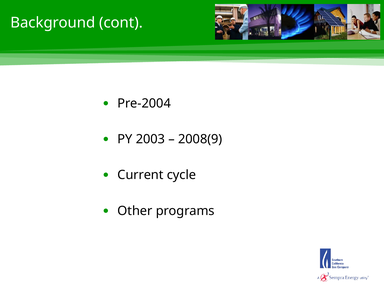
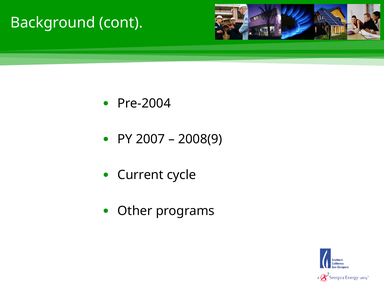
2003: 2003 -> 2007 (150, 139)
